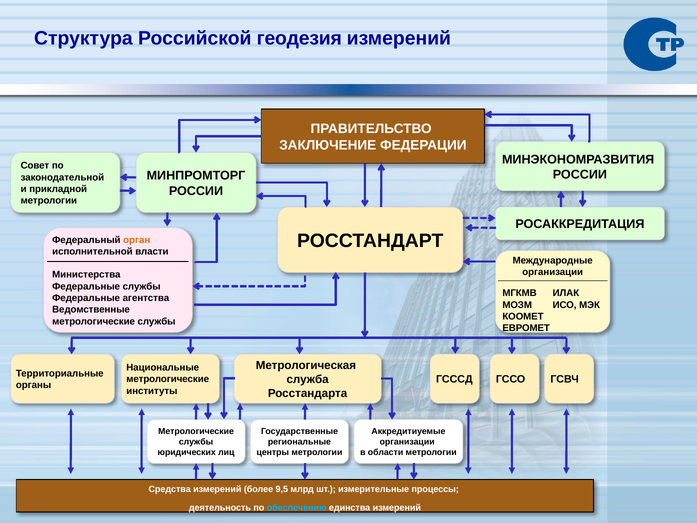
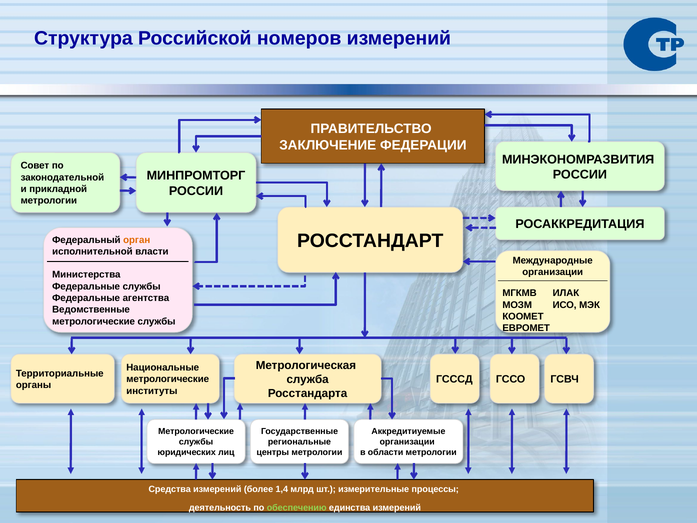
геодезия: геодезия -> номеров (299, 38)
9,5: 9,5 -> 1,4 (282, 489)
обеспечению colour: light blue -> light green (297, 508)
